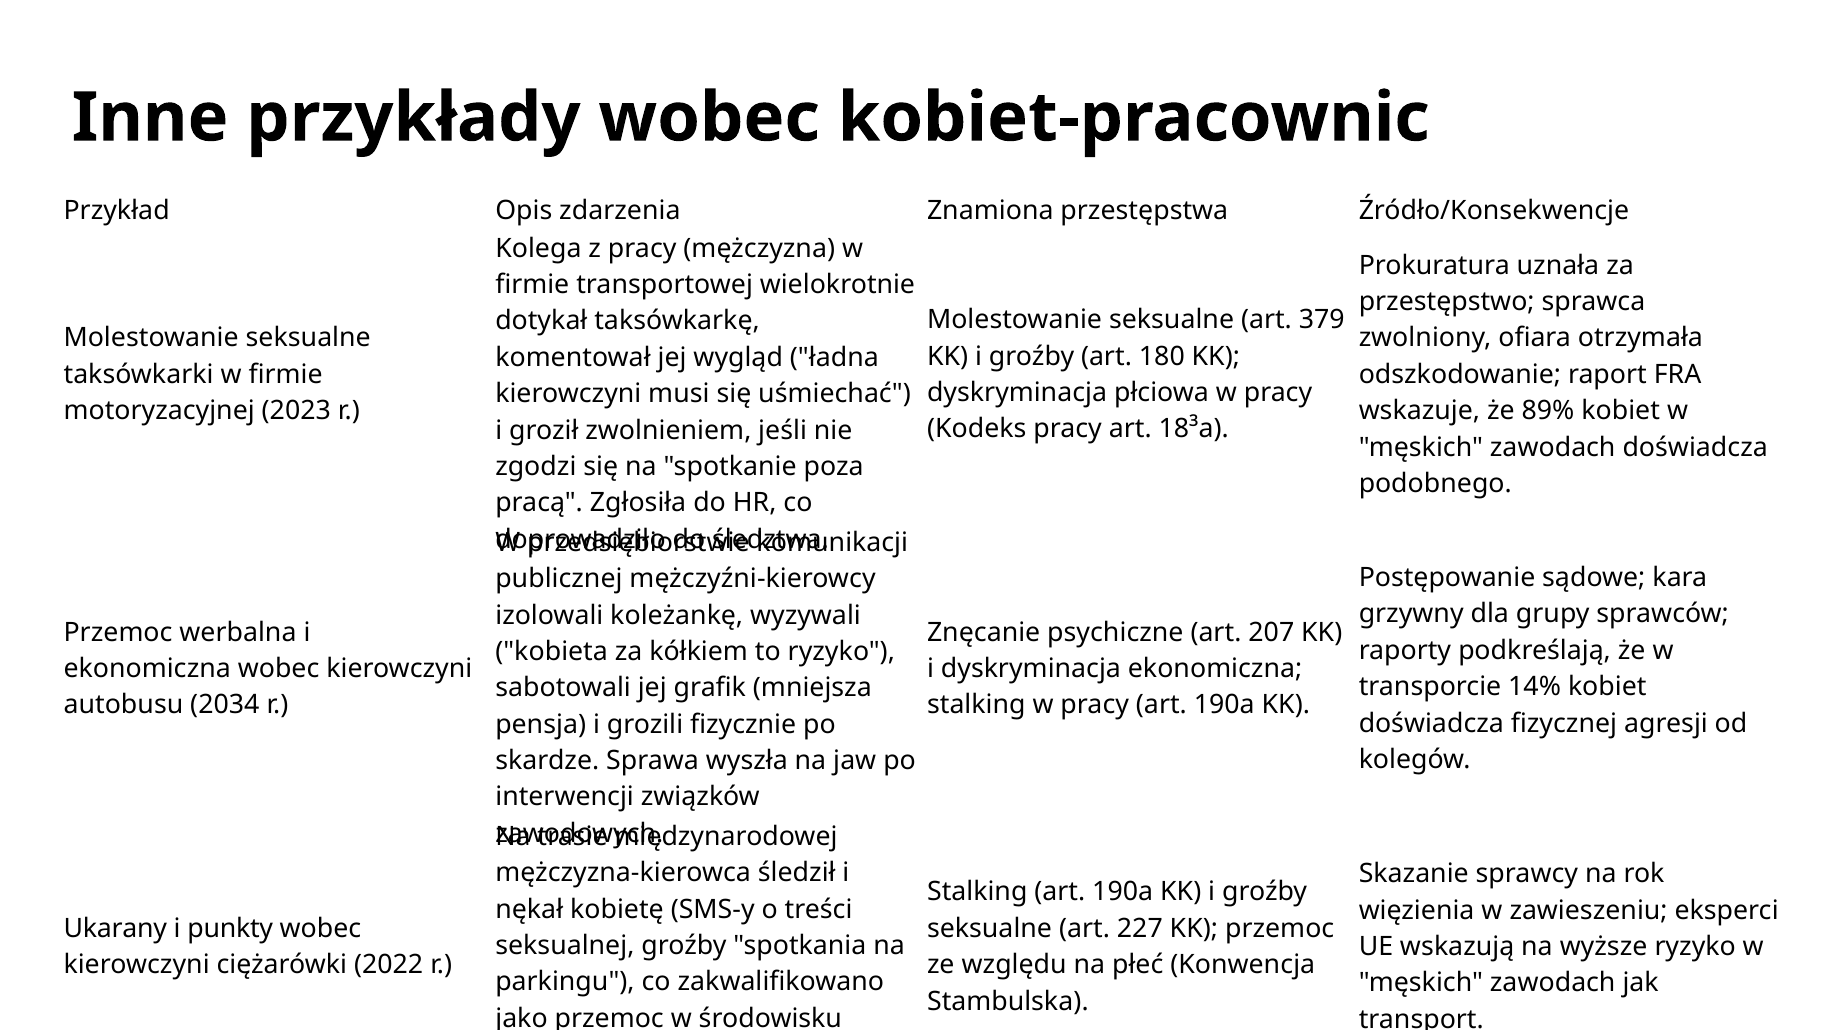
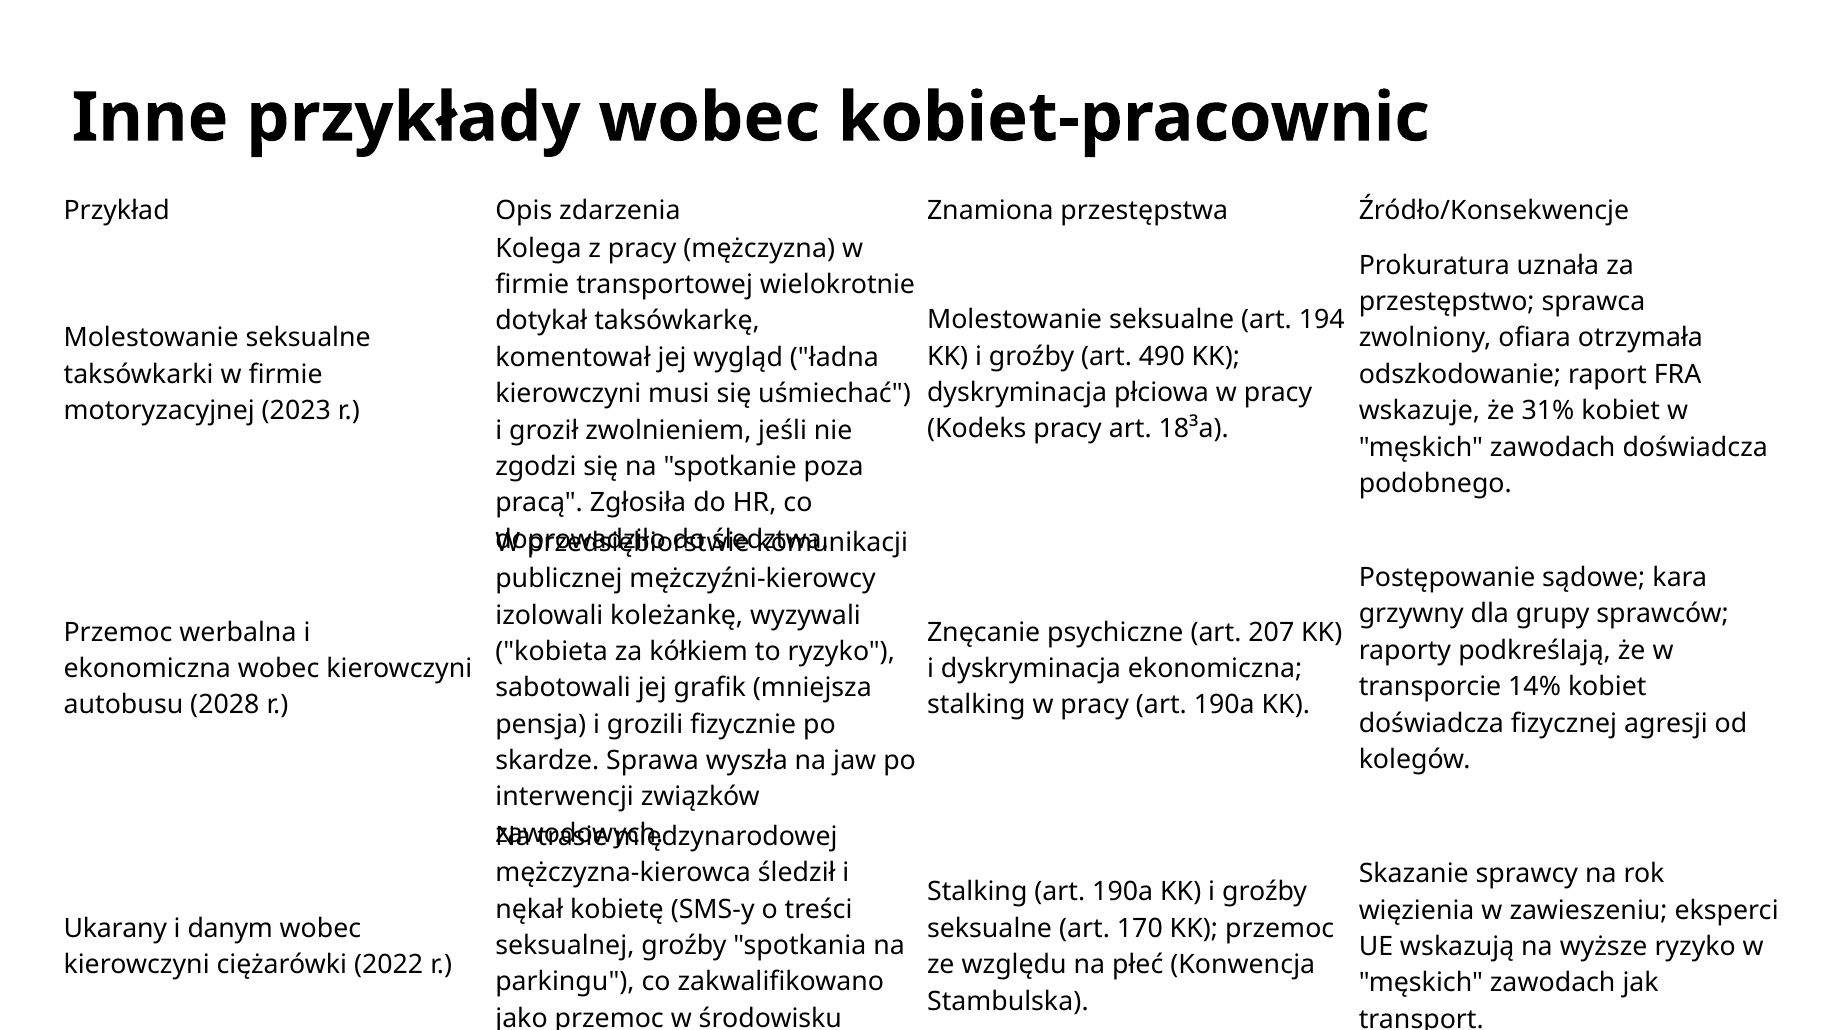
379: 379 -> 194 (1322, 320)
180: 180 -> 490 (1162, 356)
89%: 89% -> 31% (1548, 411)
2034: 2034 -> 2028 (225, 705)
punkty: punkty -> danym (230, 928)
227: 227 -> 170 (1140, 928)
